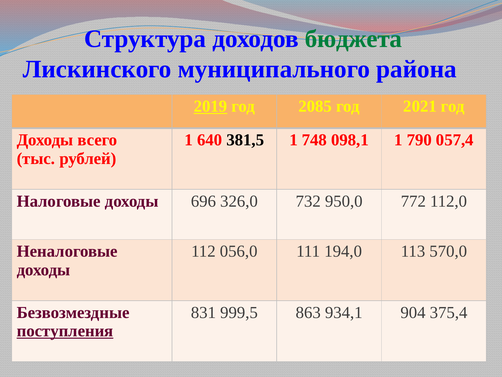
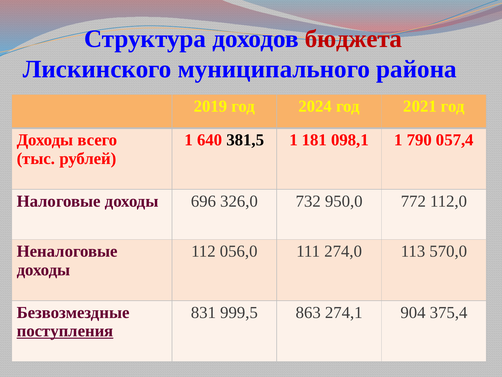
бюджета colour: green -> red (354, 39)
2019 underline: present -> none (210, 106)
2085: 2085 -> 2024 (315, 106)
748: 748 -> 181 (314, 140)
194,0: 194,0 -> 274,0 (343, 251)
934,1: 934,1 -> 274,1 (344, 312)
